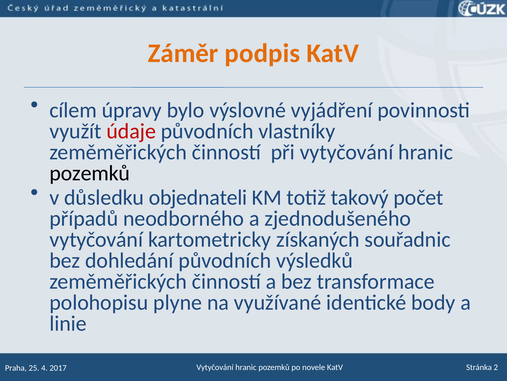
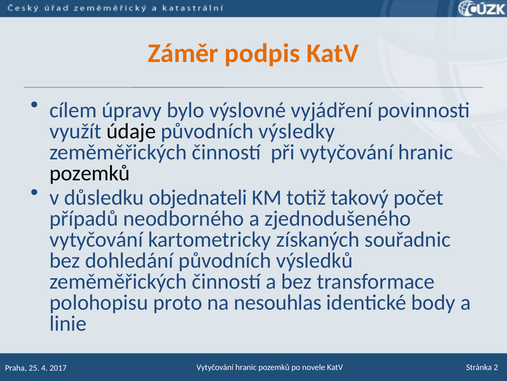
údaje colour: red -> black (131, 131)
vlastníky: vlastníky -> výsledky (297, 131)
plyne: plyne -> proto (178, 302)
využívané: využívané -> nesouhlas (278, 302)
